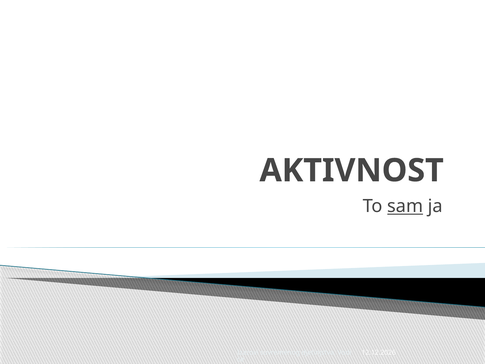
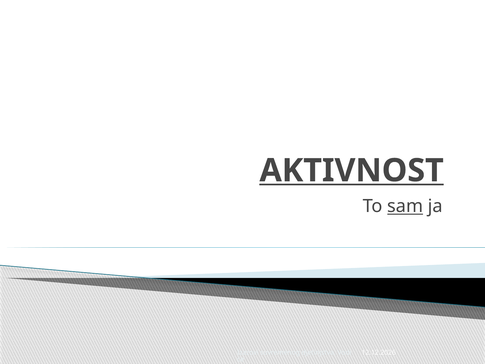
AKTIVNOST underline: none -> present (352, 170)
